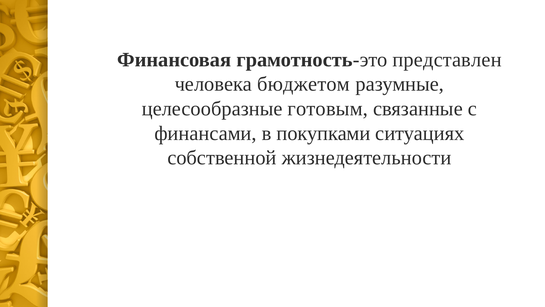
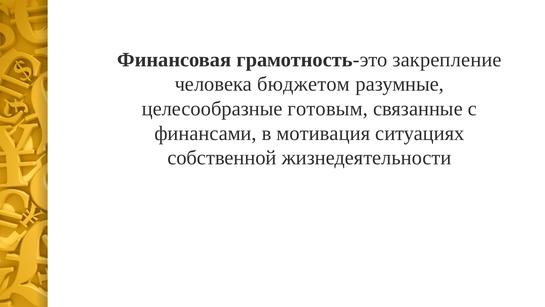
представлен: представлен -> закрепление (447, 60)
покупками: покупками -> мотивация (323, 133)
